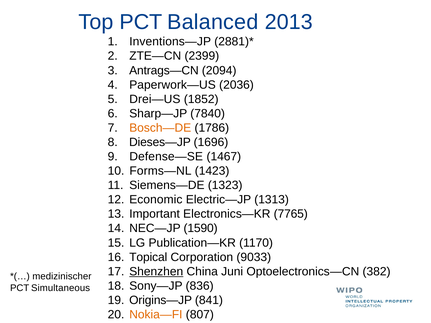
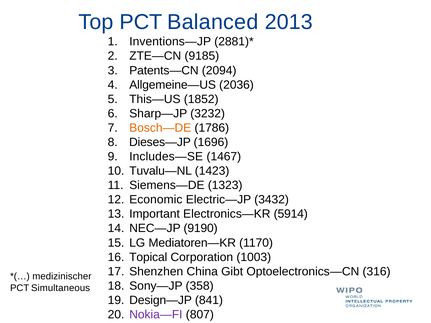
2399: 2399 -> 9185 (202, 56)
Antrags—CN: Antrags—CN -> Patents—CN (164, 70)
Paperwork—US: Paperwork—US -> Allgemeine—US (173, 85)
Drei—US: Drei—US -> This—US (155, 99)
7840: 7840 -> 3232 (208, 114)
Defense—SE: Defense—SE -> Includes—SE (166, 157)
Forms—NL: Forms—NL -> Tuvalu—NL (161, 171)
1313: 1313 -> 3432 (272, 200)
7765: 7765 -> 5914 (291, 214)
1590: 1590 -> 9190 (201, 229)
Publication—KR: Publication—KR -> Mediatoren—KR (192, 243)
9033: 9033 -> 1003 (254, 257)
Shenzhen underline: present -> none (156, 272)
Juni: Juni -> Gibt (232, 272)
382: 382 -> 316 (377, 272)
836: 836 -> 358 (200, 286)
Origins—JP: Origins—JP -> Design—JP (161, 300)
Nokia—FI colour: orange -> purple (156, 315)
